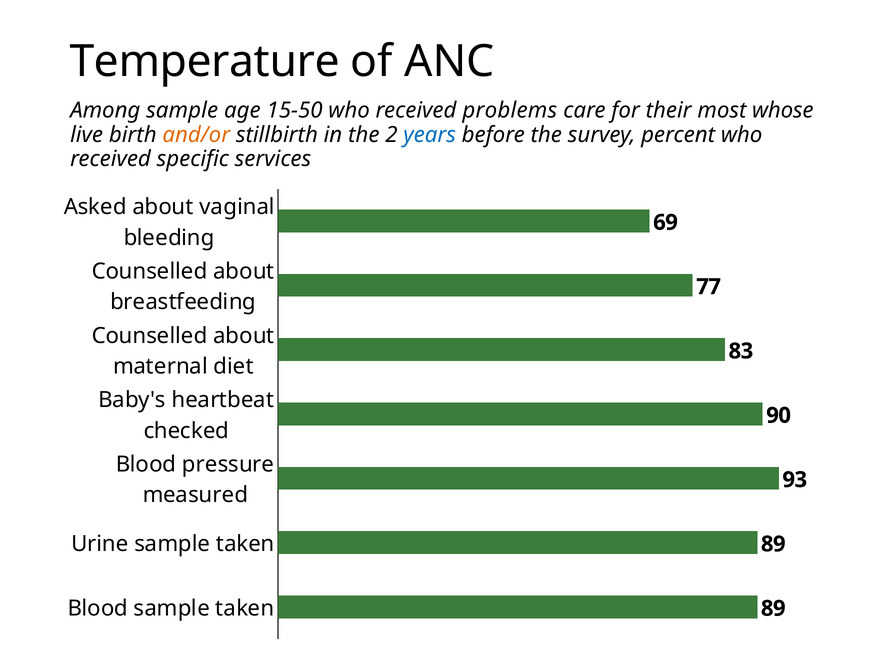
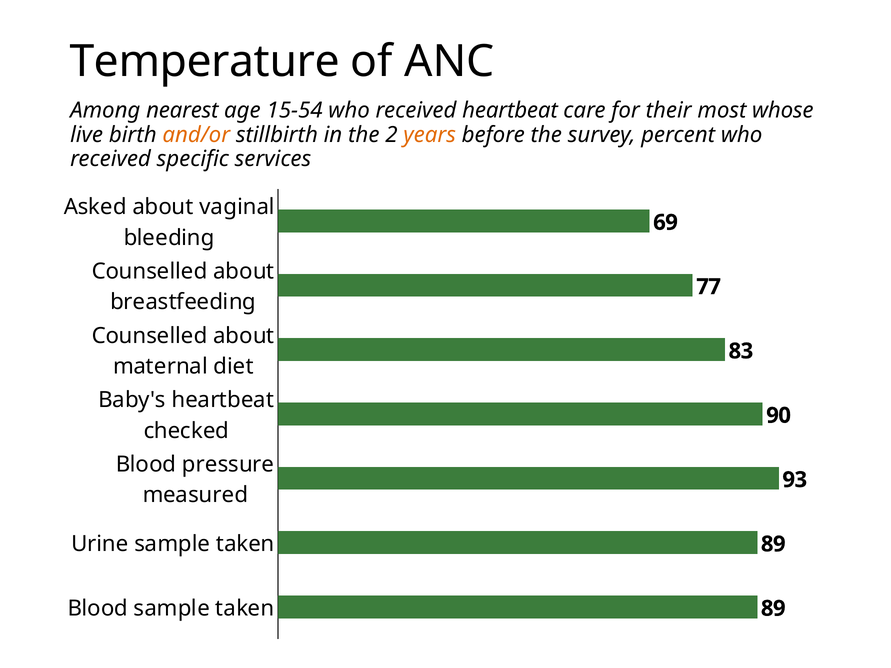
Among sample: sample -> nearest (182, 111)
15-50: 15-50 -> 15-54 (295, 111)
received problems: problems -> heartbeat (510, 111)
years colour: blue -> orange (430, 135)
